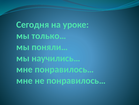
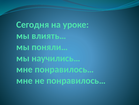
только…: только… -> влиять… (49, 36)
